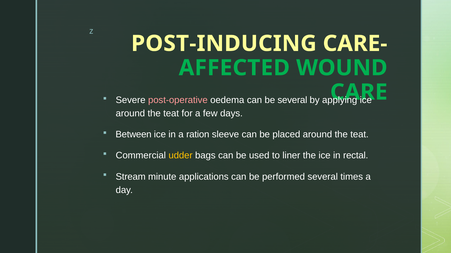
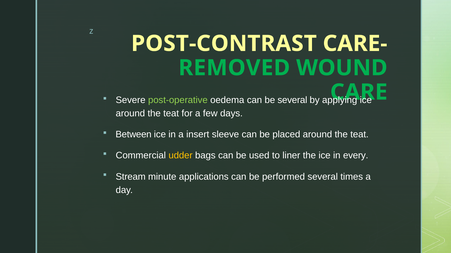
POST-INDUCING: POST-INDUCING -> POST-CONTRAST (224, 44)
AFFECTED: AFFECTED -> REMOVED (234, 68)
post-operative colour: pink -> light green (178, 100)
ration: ration -> insert (198, 135)
rectal: rectal -> every (356, 156)
